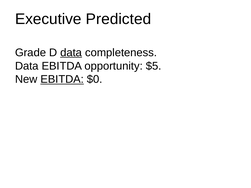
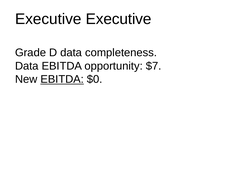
Executive Predicted: Predicted -> Executive (119, 19)
data underline: present -> none (71, 53)
$5: $5 -> $7 (154, 66)
